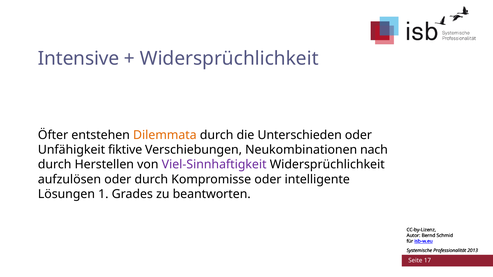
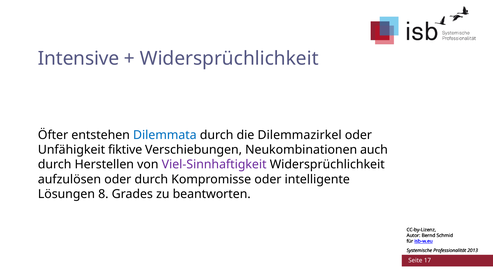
Dilemmata colour: orange -> blue (165, 135)
Unterschieden: Unterschieden -> Dilemmazirkel (300, 135)
nach: nach -> auch (374, 150)
1: 1 -> 8 (103, 194)
